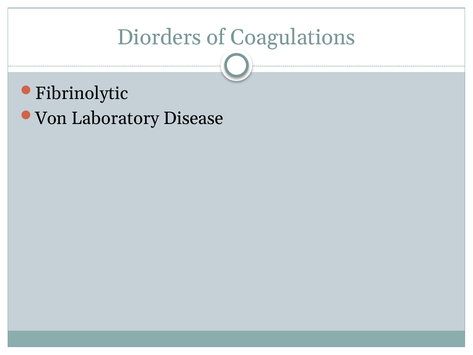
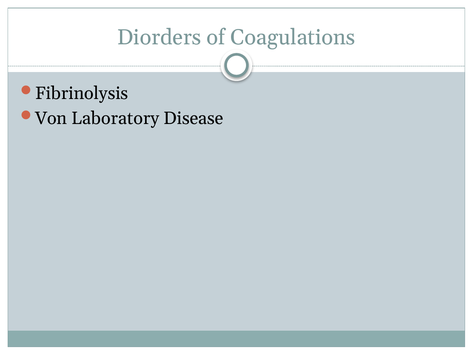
Fibrinolytic: Fibrinolytic -> Fibrinolysis (82, 93)
